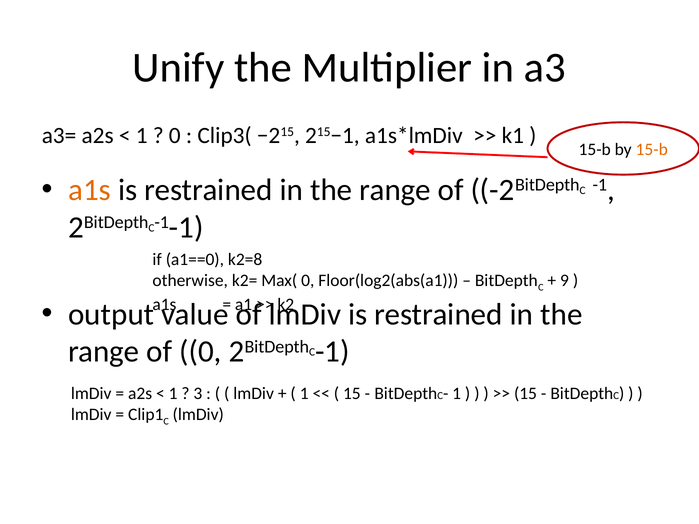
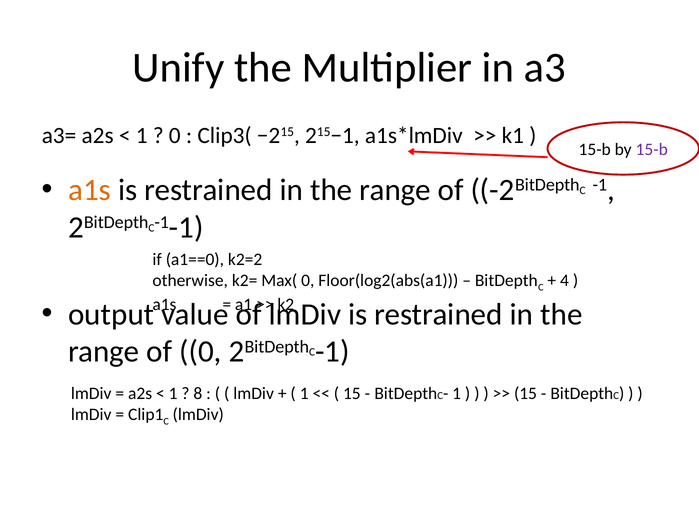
15-b colour: orange -> purple (652, 150)
k2=8: k2=8 -> k2=2 (245, 260)
9: 9 -> 4 (565, 281)
3: 3 -> 8 (198, 394)
